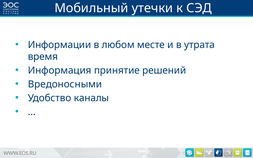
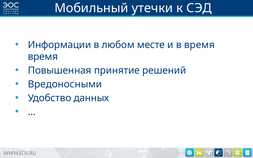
в утрата: утрата -> время (199, 45)
Информация: Информация -> Повышенная (60, 71)
каналы: каналы -> данных (91, 98)
